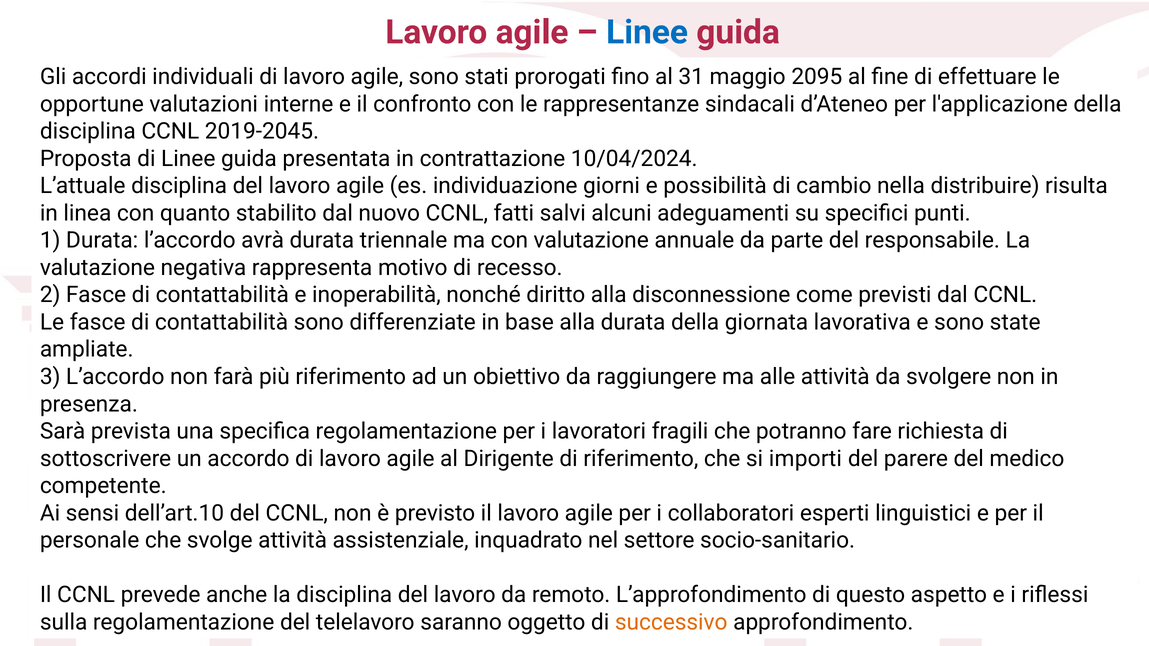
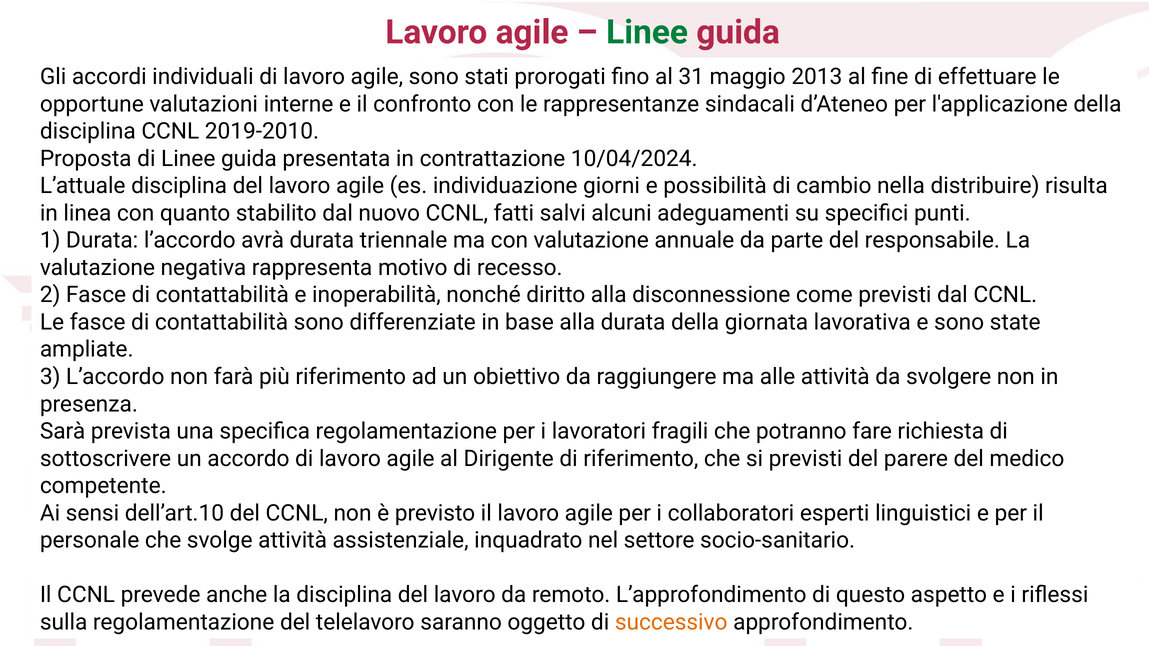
Linee colour: blue -> green (647, 32)
2095: 2095 -> 2013 (817, 77)
2019-2045: 2019-2045 -> 2019-2010 (262, 131)
si importi: importi -> previsti (806, 459)
